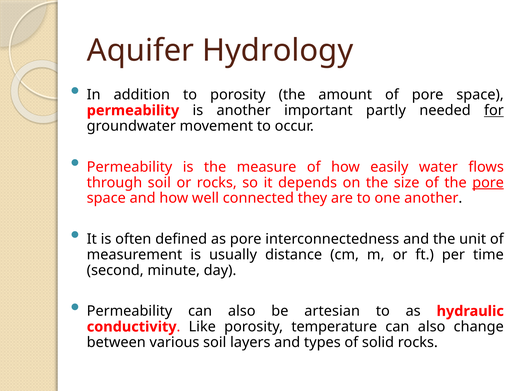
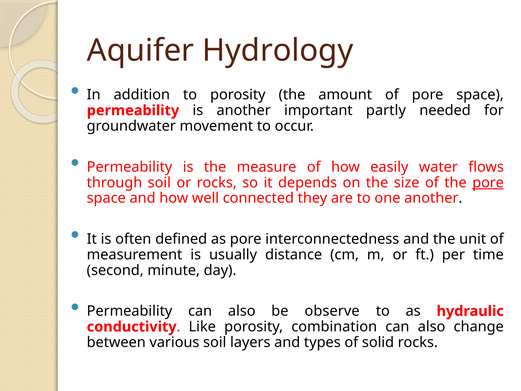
for underline: present -> none (494, 110)
artesian: artesian -> observe (332, 311)
temperature: temperature -> combination (334, 327)
